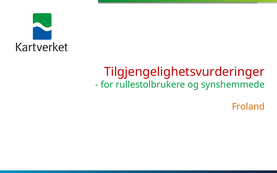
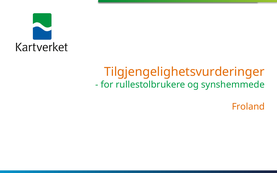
Tilgjengelighetsvurderinger colour: red -> orange (184, 72)
